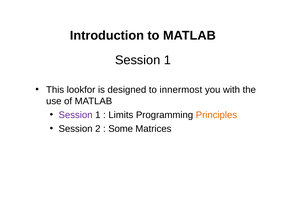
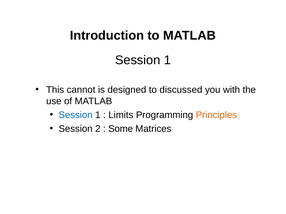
lookfor: lookfor -> cannot (81, 90)
innermost: innermost -> discussed (181, 90)
Session colour: purple -> blue (76, 115)
